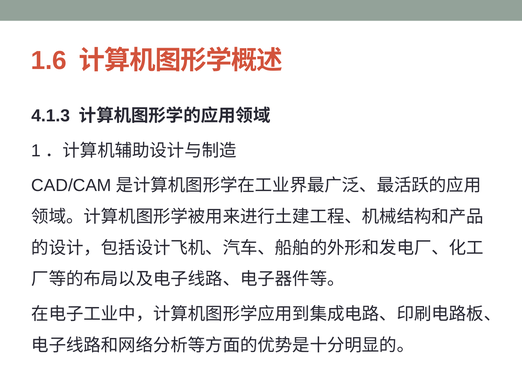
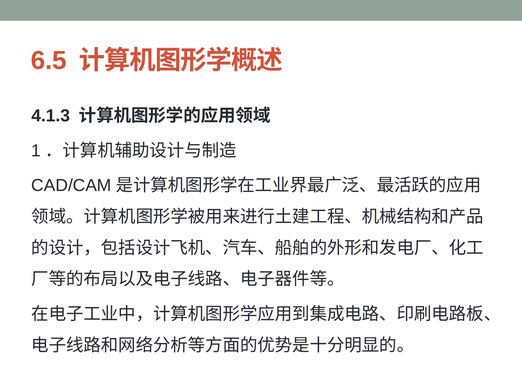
1.6: 1.6 -> 6.5 (49, 61)
